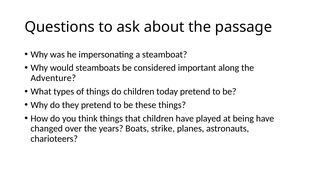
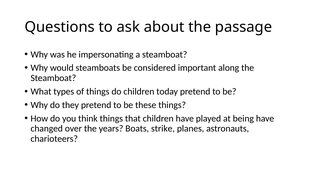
Adventure: Adventure -> Steamboat (53, 78)
